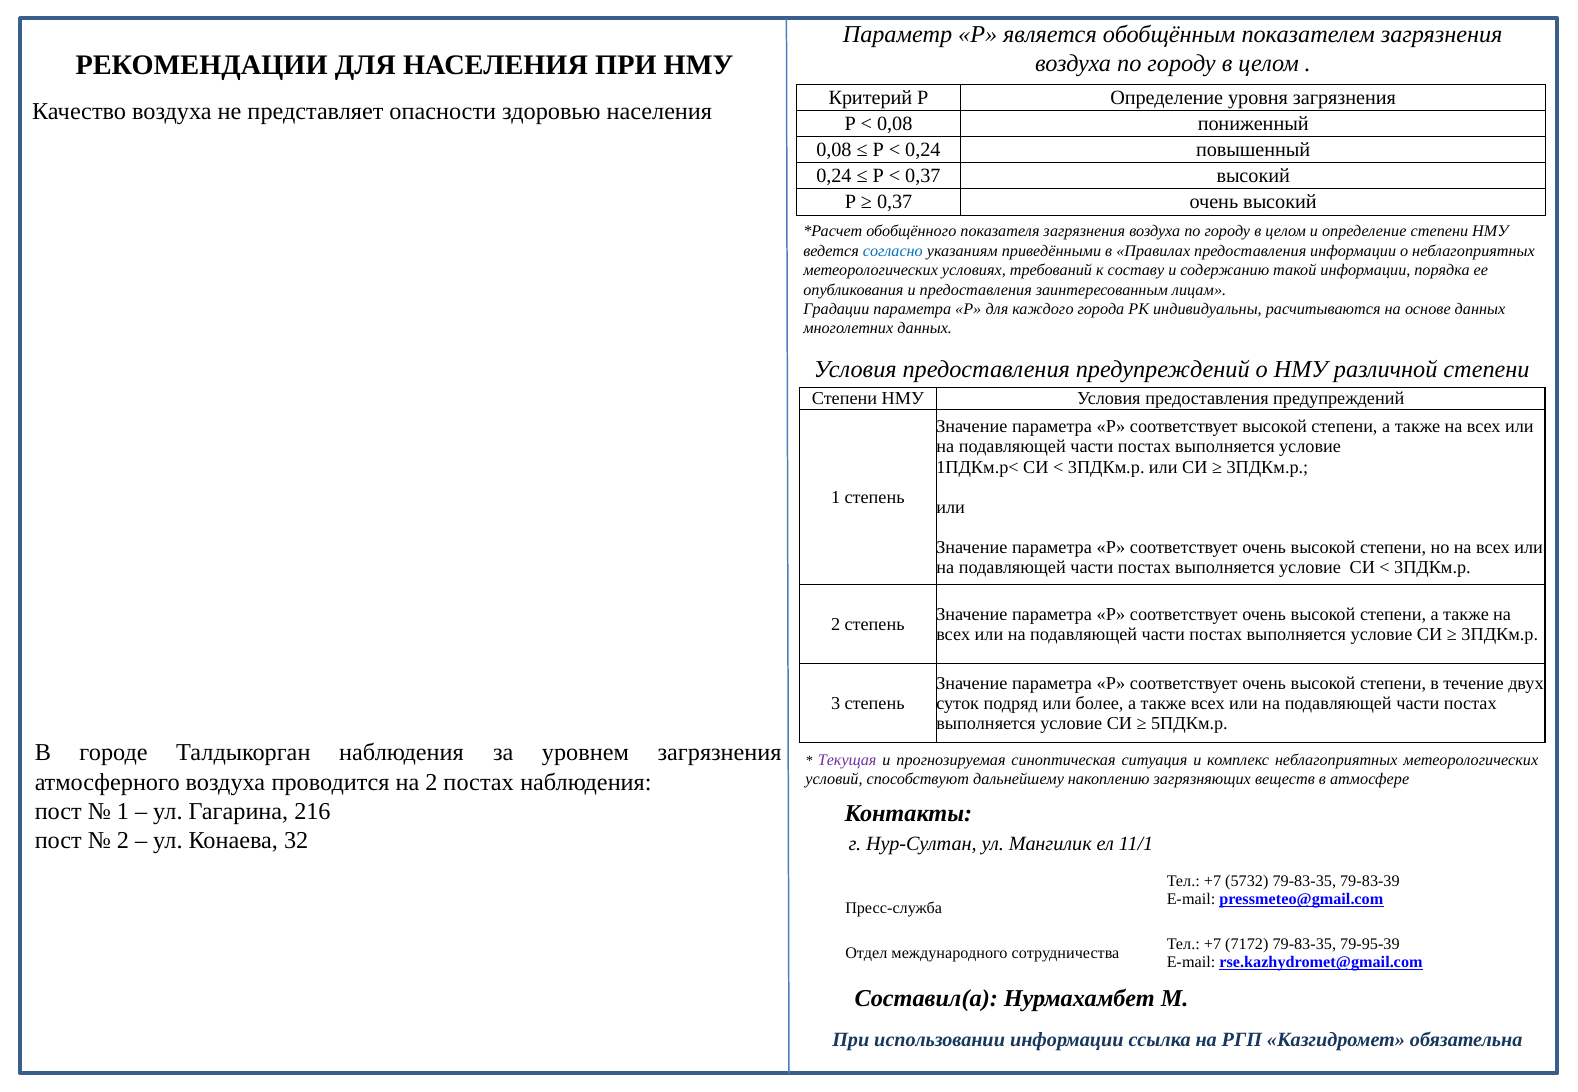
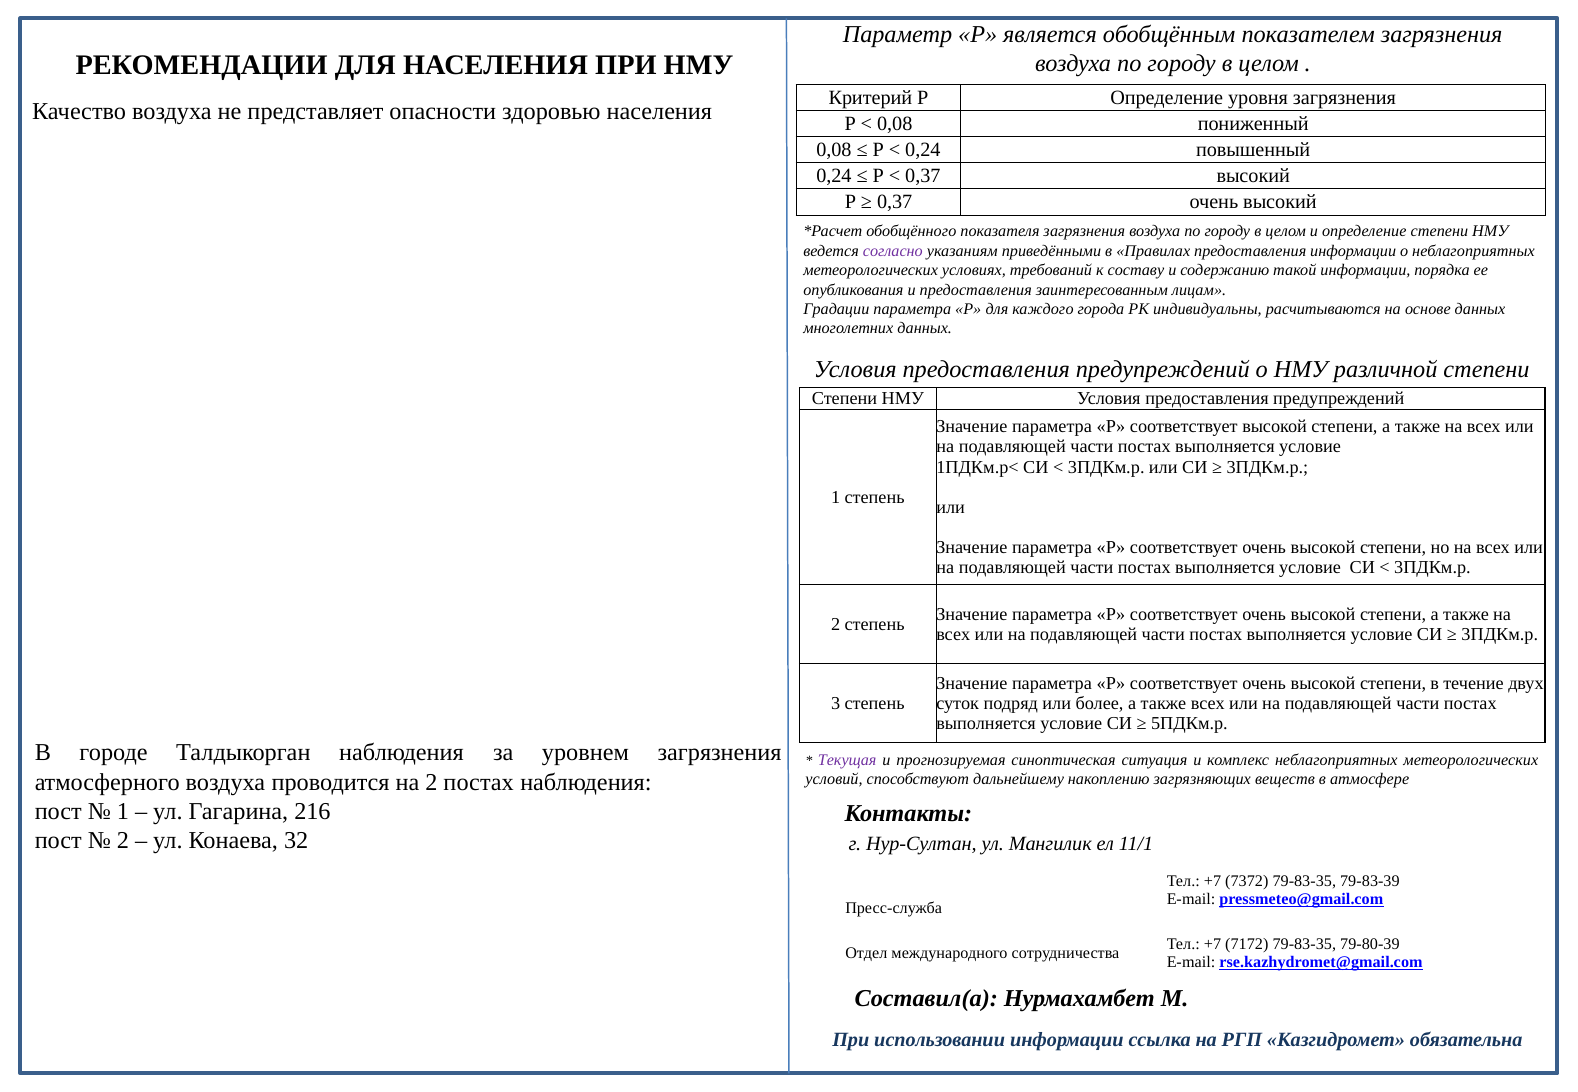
согласно colour: blue -> purple (893, 251)
5732: 5732 -> 7372 (1247, 881)
79-95-39: 79-95-39 -> 79-80-39 (1370, 944)
